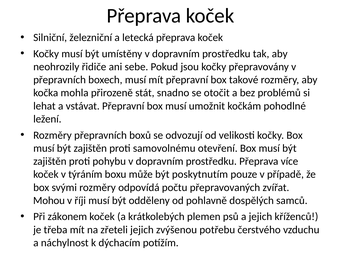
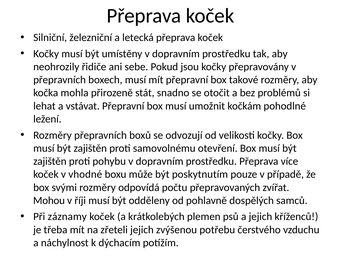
týráním: týráním -> vhodné (85, 174)
zákonem: zákonem -> záznamy (67, 216)
